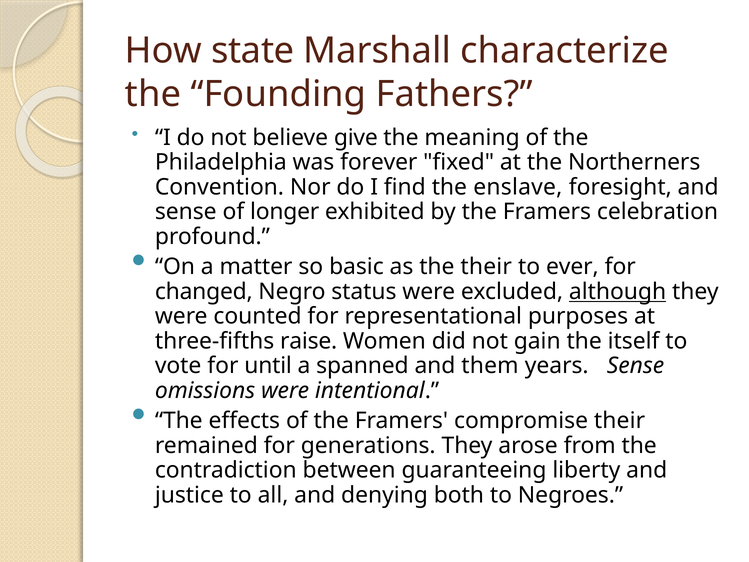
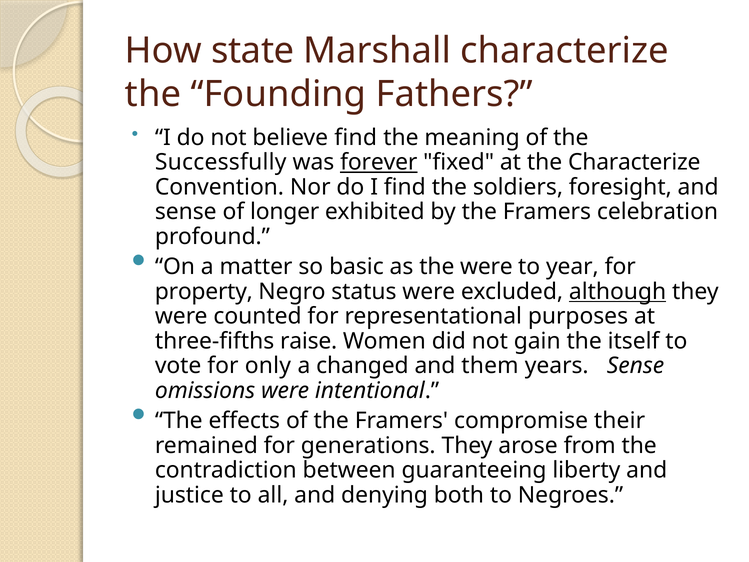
believe give: give -> find (356, 138)
Philadelphia: Philadelphia -> Successfully (221, 162)
forever underline: none -> present (379, 162)
the Northerners: Northerners -> Characterize (634, 162)
enslave: enslave -> soldiers (518, 187)
the their: their -> were (486, 267)
ever: ever -> year (572, 267)
changed: changed -> property (204, 291)
until: until -> only (268, 366)
spanned: spanned -> changed (362, 366)
